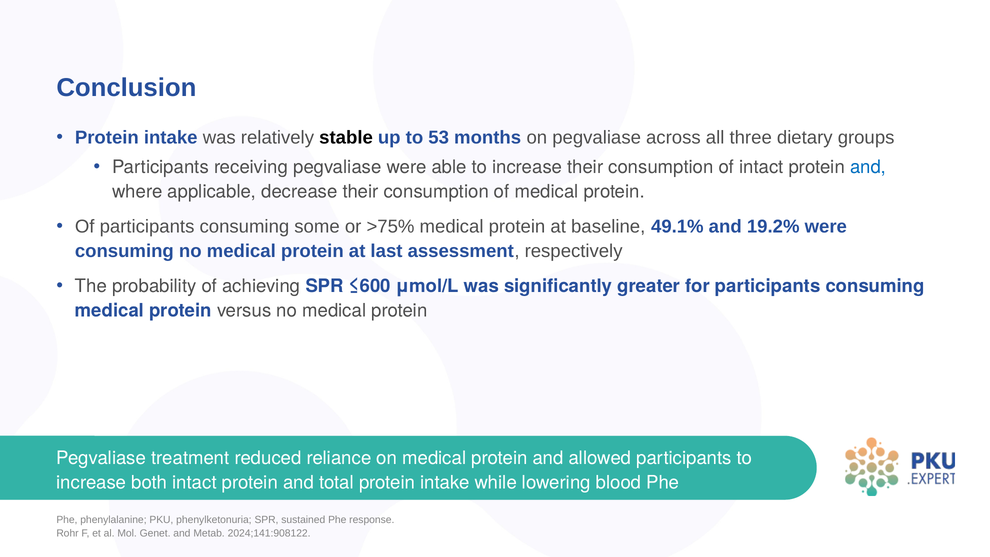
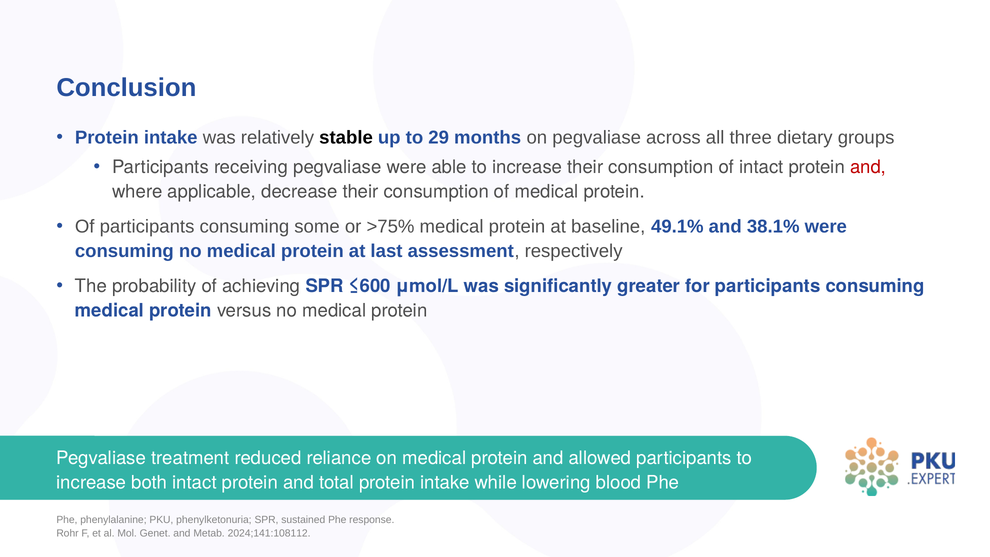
53: 53 -> 29 (439, 138)
and colour: blue -> red (868, 167)
19.2%: 19.2% -> 38.1% (773, 227)
2024;141:908122: 2024;141:908122 -> 2024;141:108112 (269, 533)
